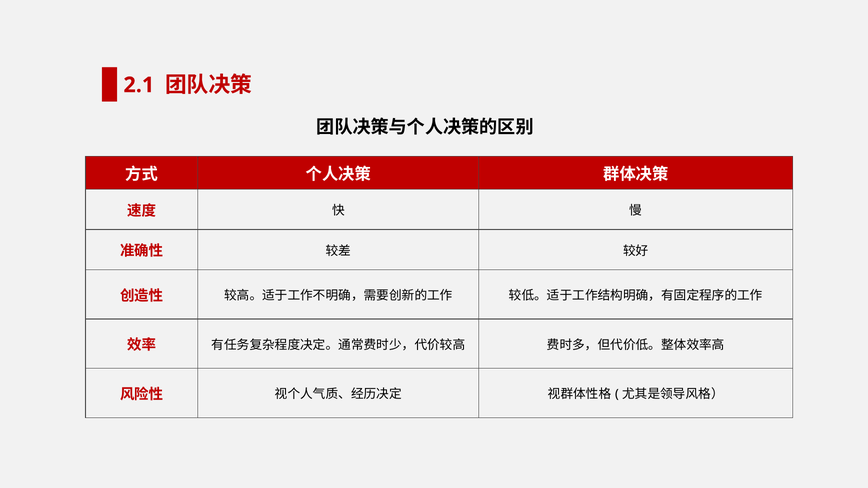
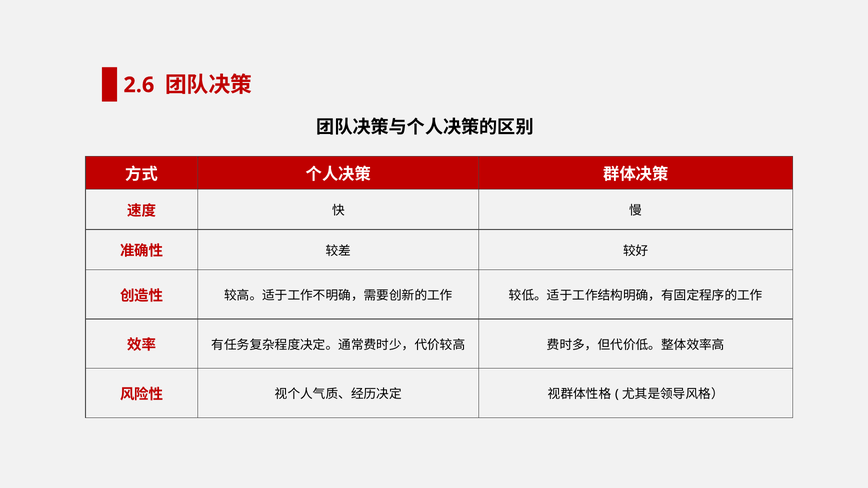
2.1: 2.1 -> 2.6 (139, 85)
